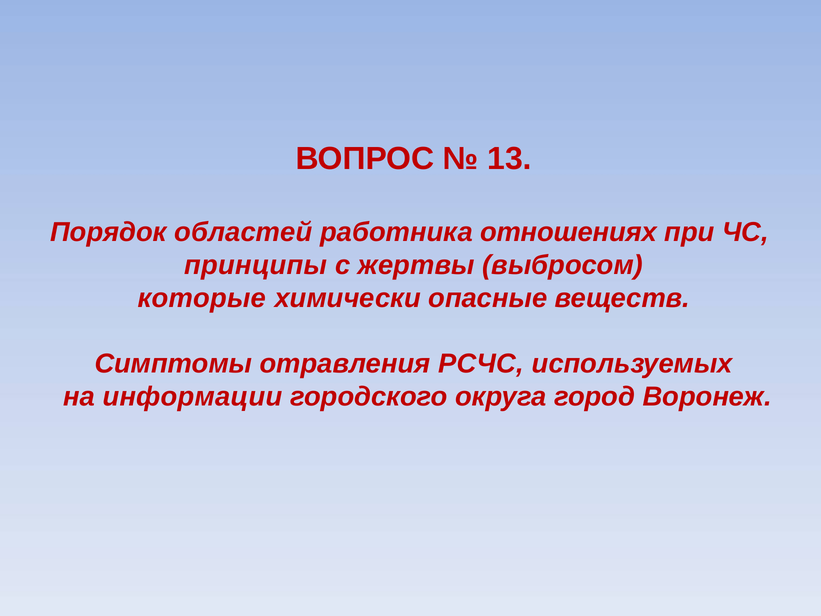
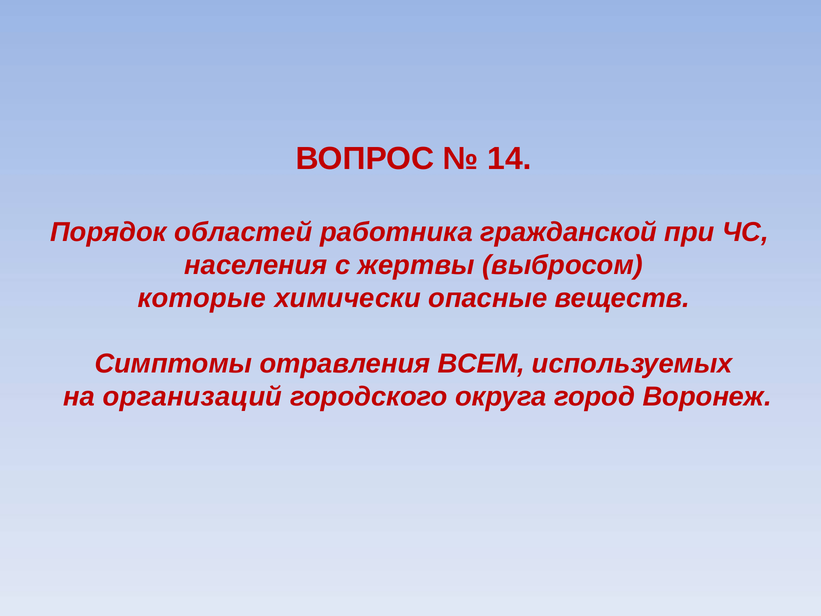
13: 13 -> 14 (510, 159)
отношениях: отношениях -> гражданской (569, 232)
принципы: принципы -> населения (256, 265)
РСЧС: РСЧС -> ВСЕМ (481, 364)
информации: информации -> организаций (192, 396)
